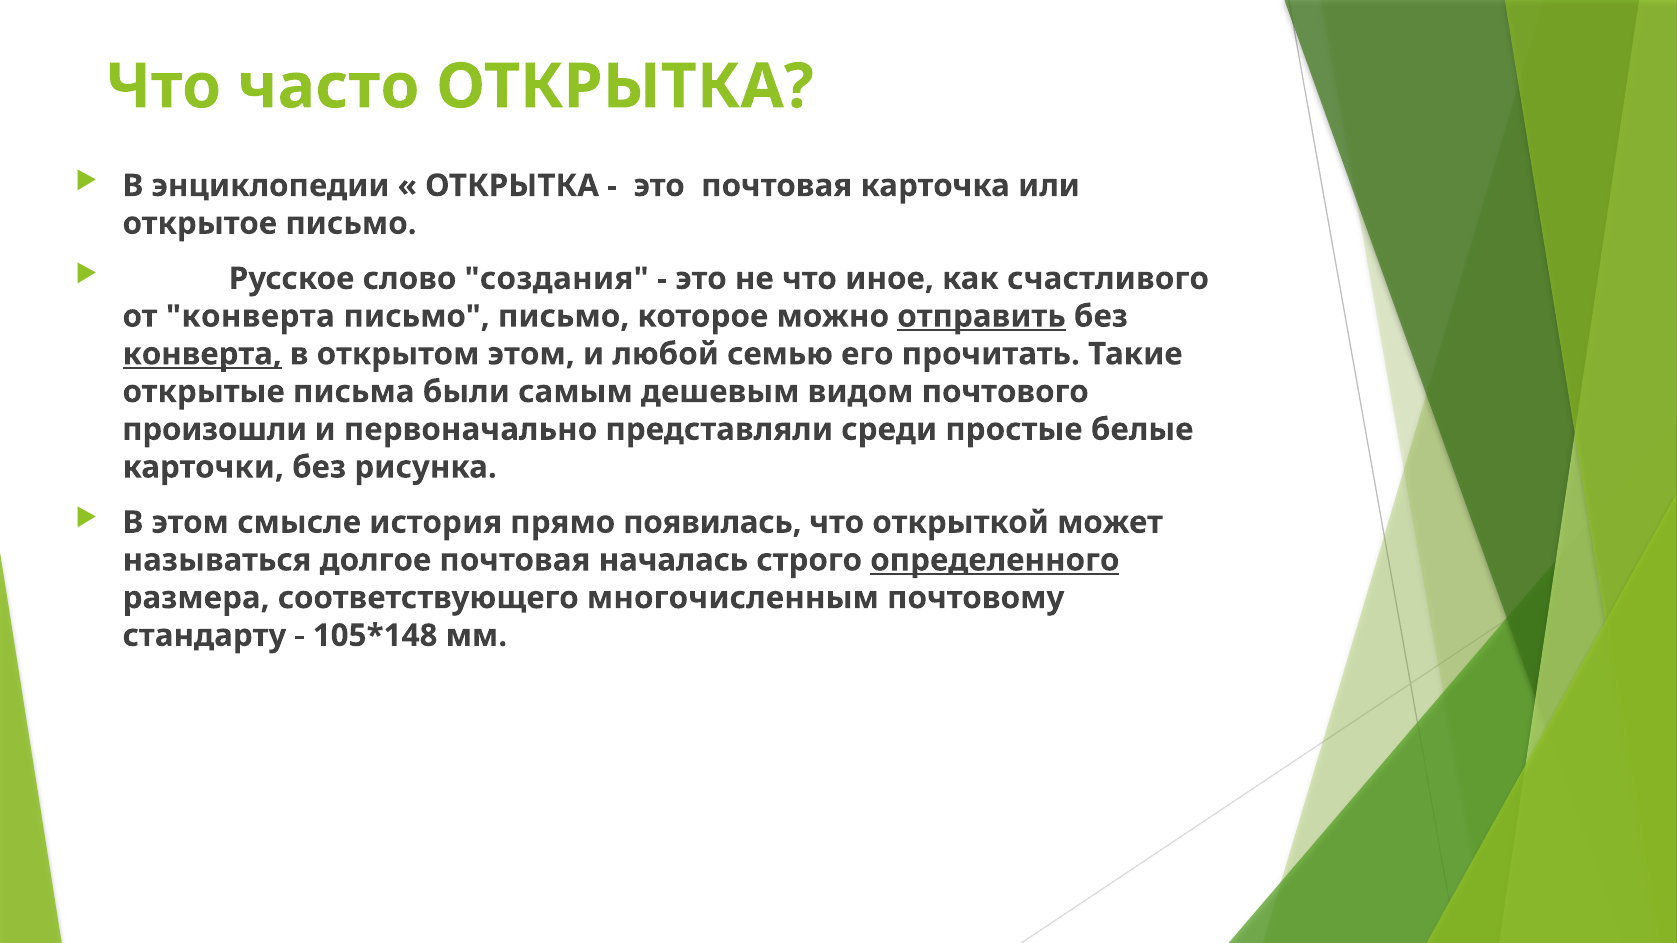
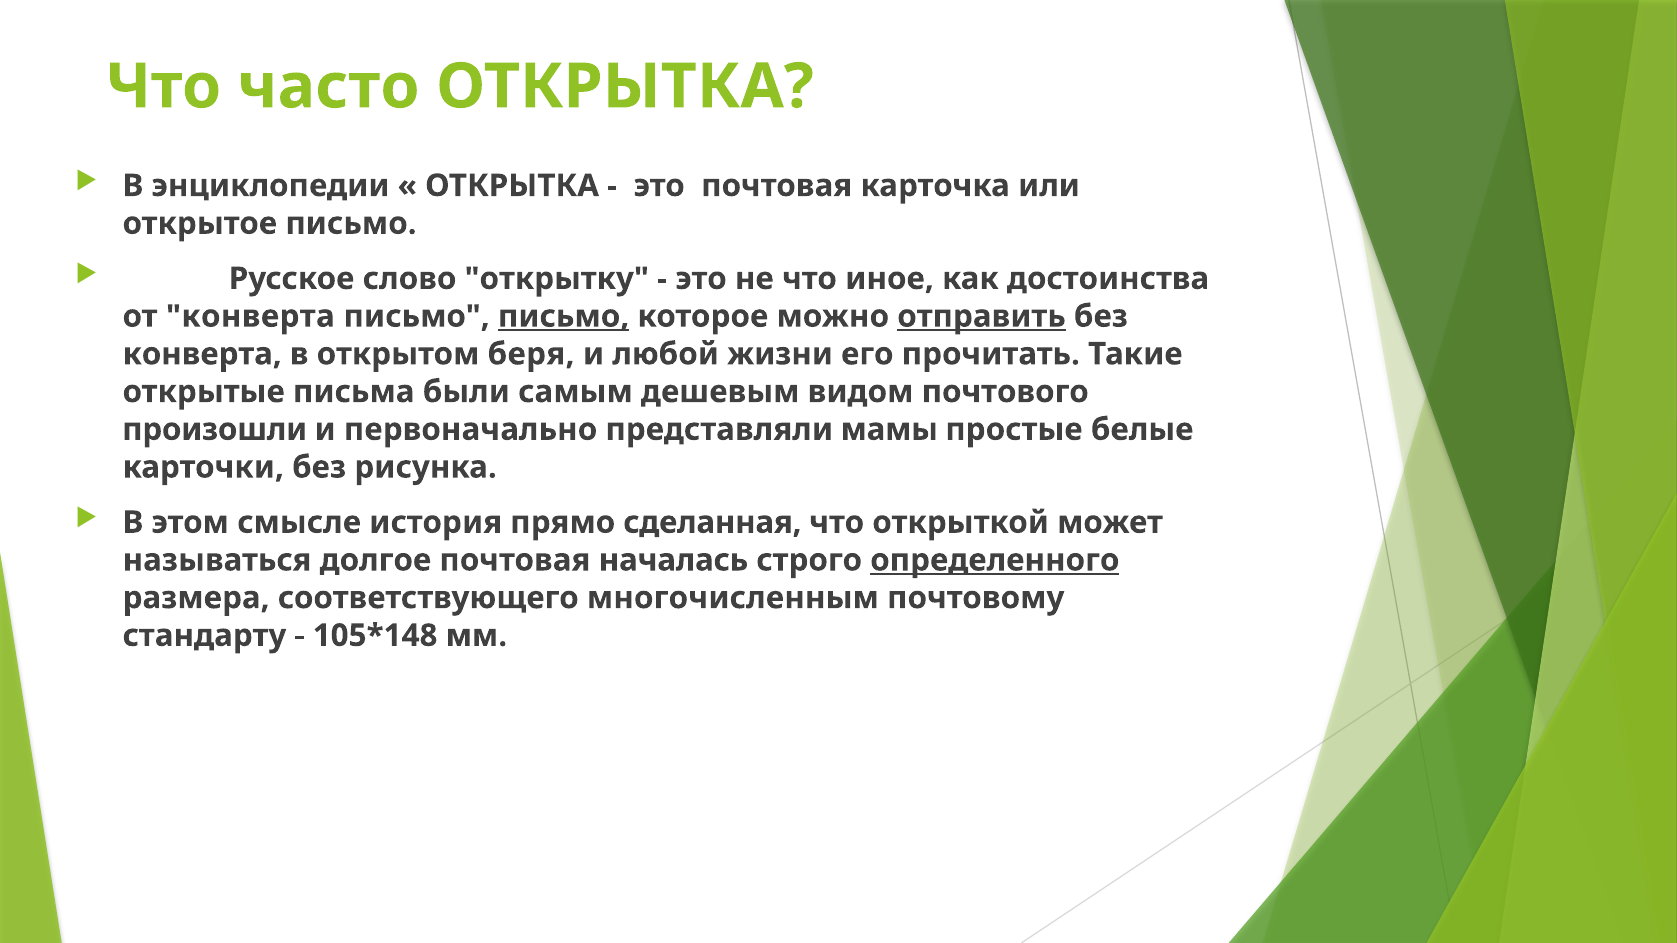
создания: создания -> открытку (557, 279)
счастливого: счастливого -> достоинства (1108, 279)
письмо underline: none -> present (564, 316)
конверта underline: present -> none (202, 354)
открытом этом: этом -> беря (531, 354)
семью: семью -> жизни (780, 354)
среди: среди -> мамы (889, 430)
появилась: появилась -> сделанная (712, 523)
